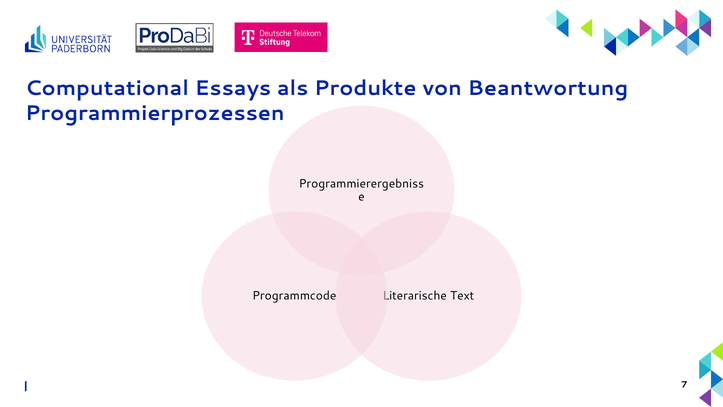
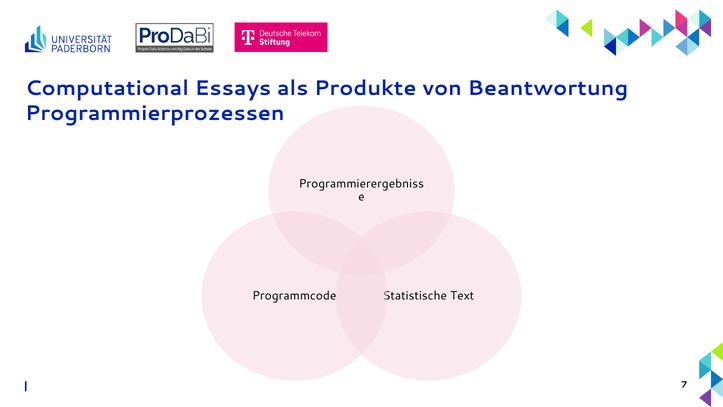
Literarische: Literarische -> Statistische (415, 296)
